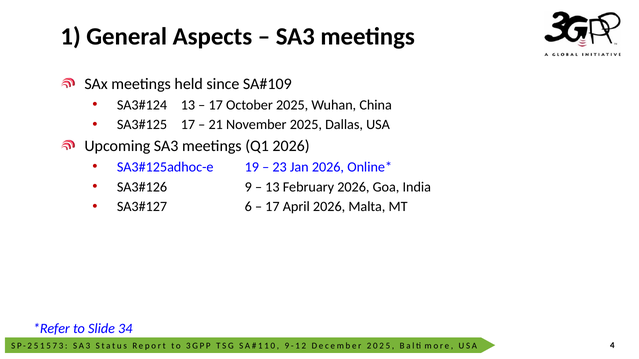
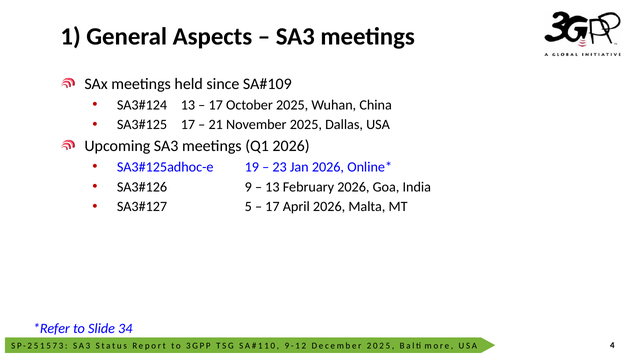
6: 6 -> 5 (248, 207)
